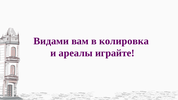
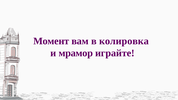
Видами: Видами -> Момент (51, 41)
ареалы: ареалы -> мрамор (76, 53)
